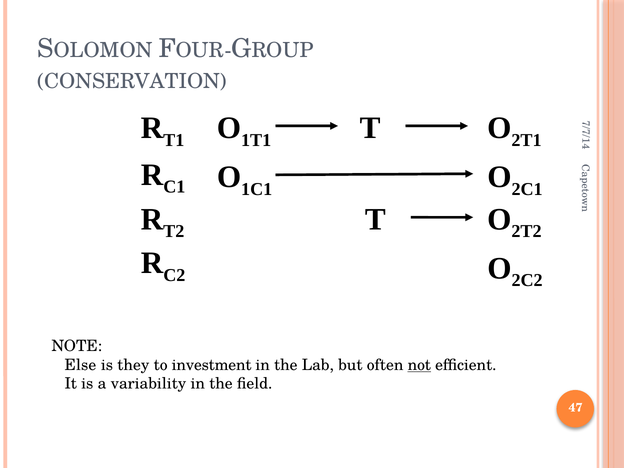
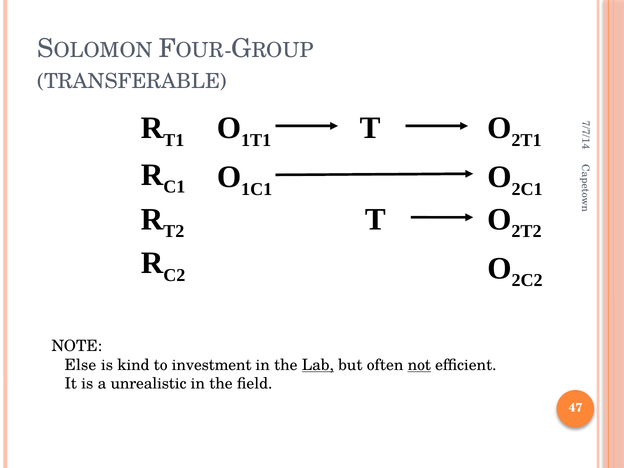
CONSERVATION: CONSERVATION -> TRANSFERABLE (132, 82)
they: they -> kind (133, 365)
Lab underline: none -> present (318, 365)
variability: variability -> unrealistic (149, 384)
